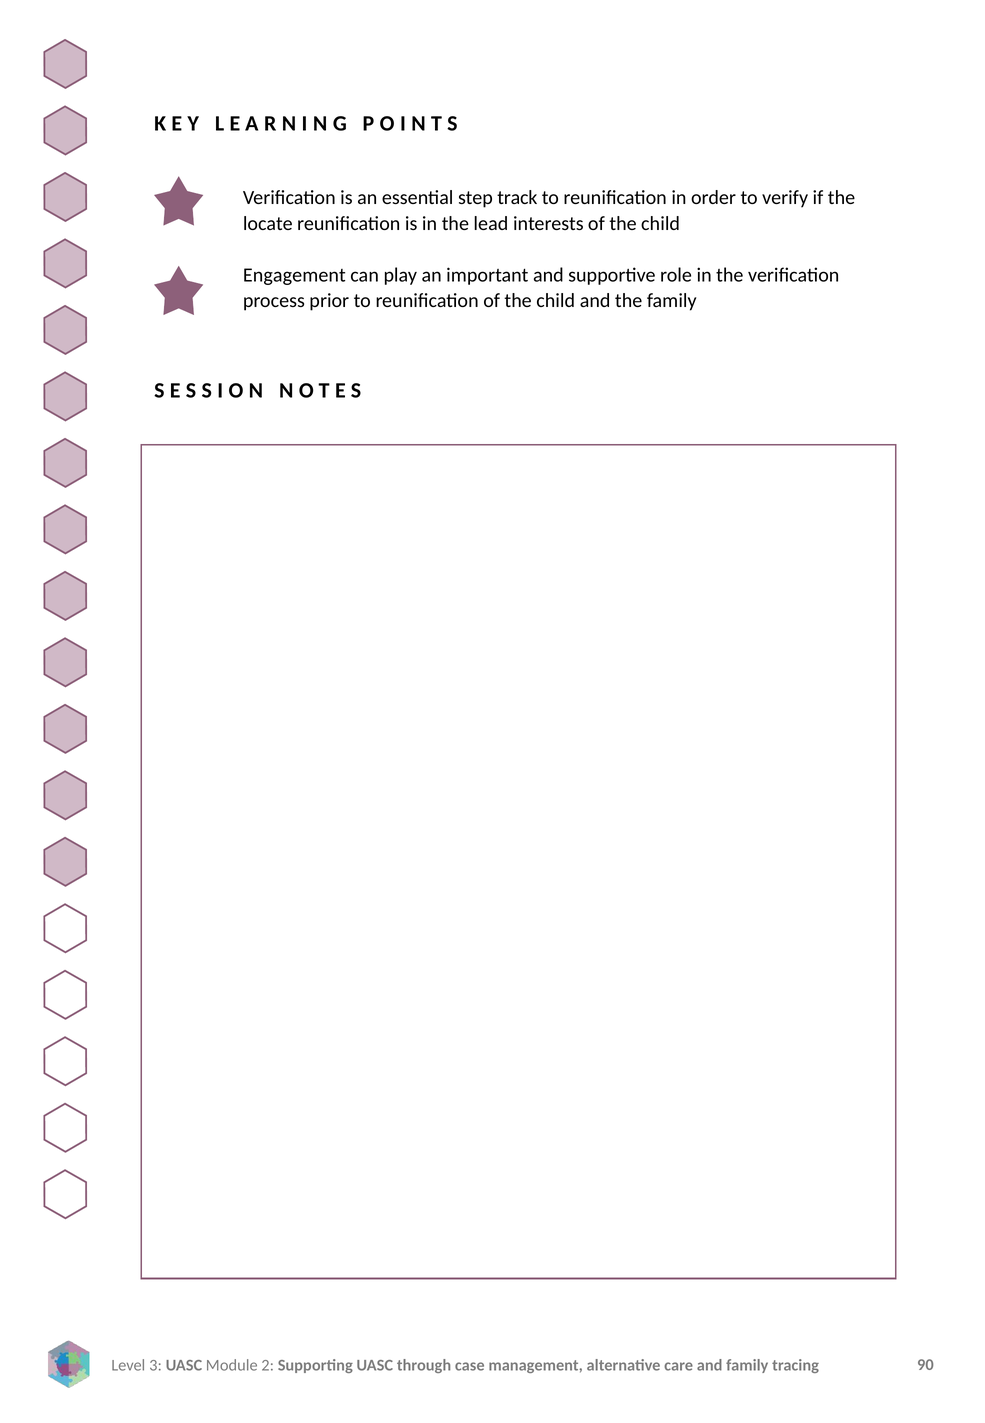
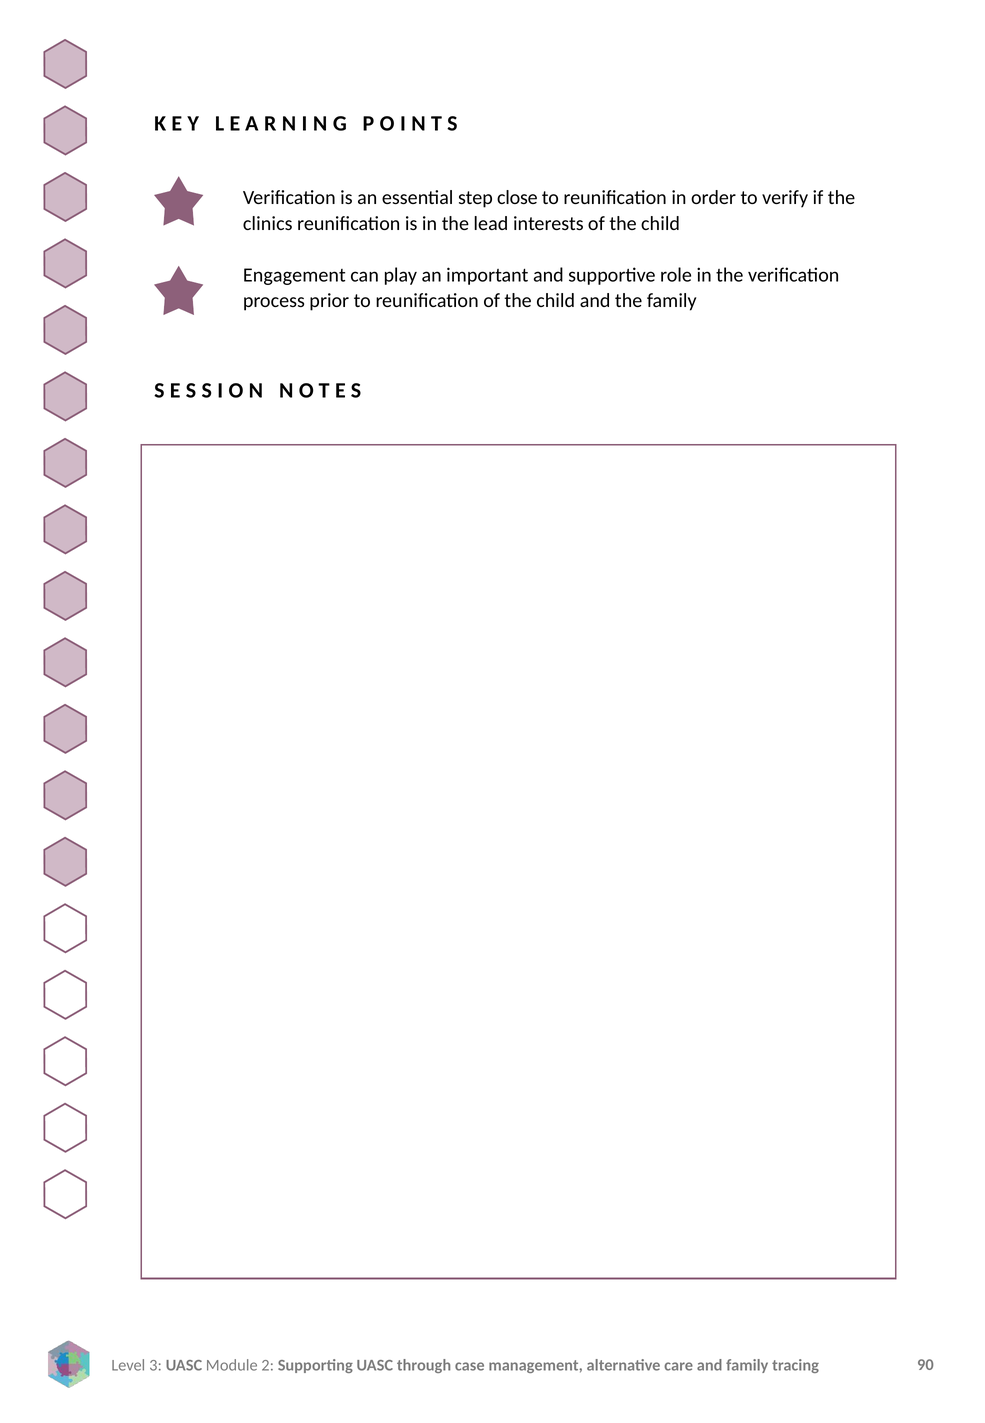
track: track -> close (517, 198)
locate: locate -> clinics (268, 224)
